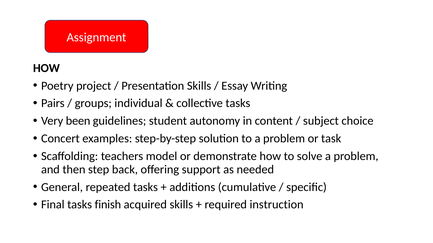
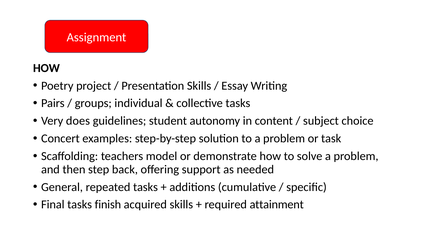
been: been -> does (78, 121)
instruction: instruction -> attainment (277, 205)
